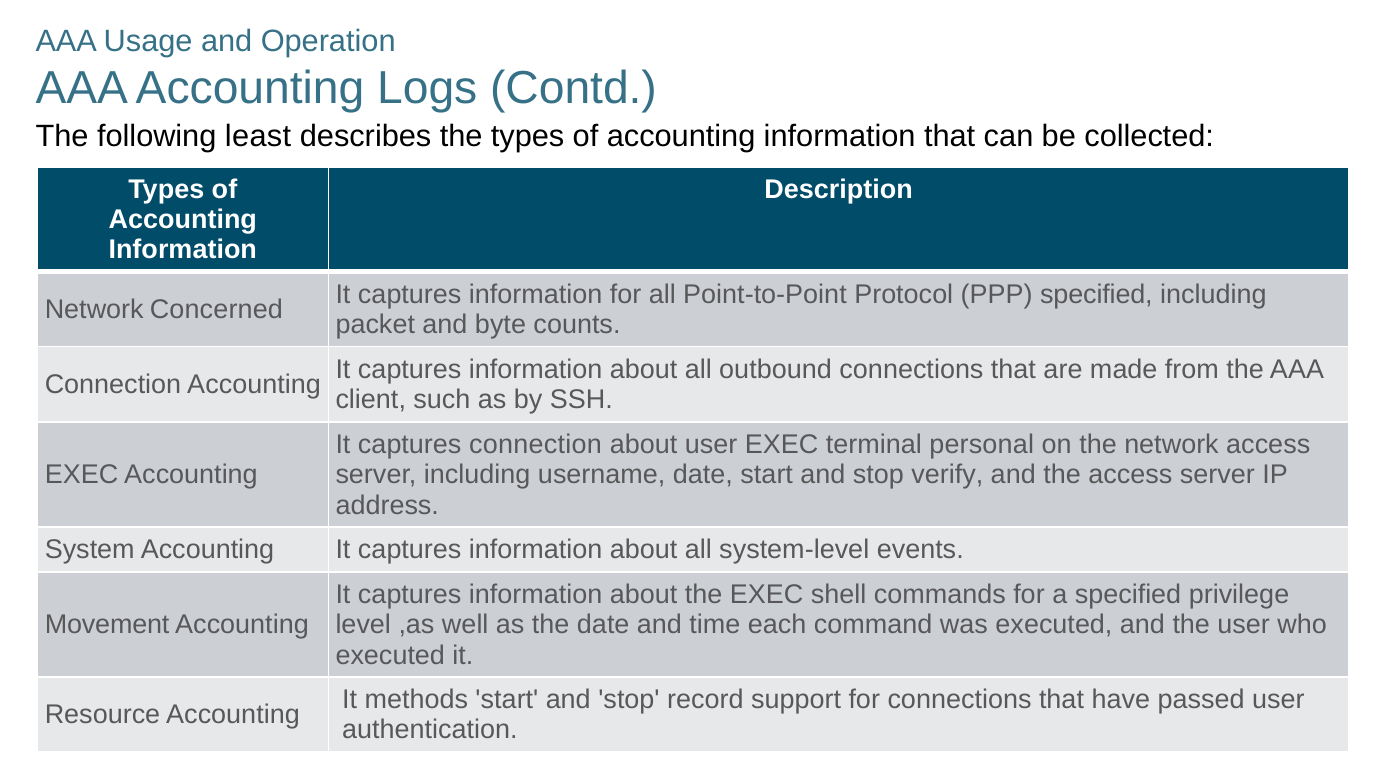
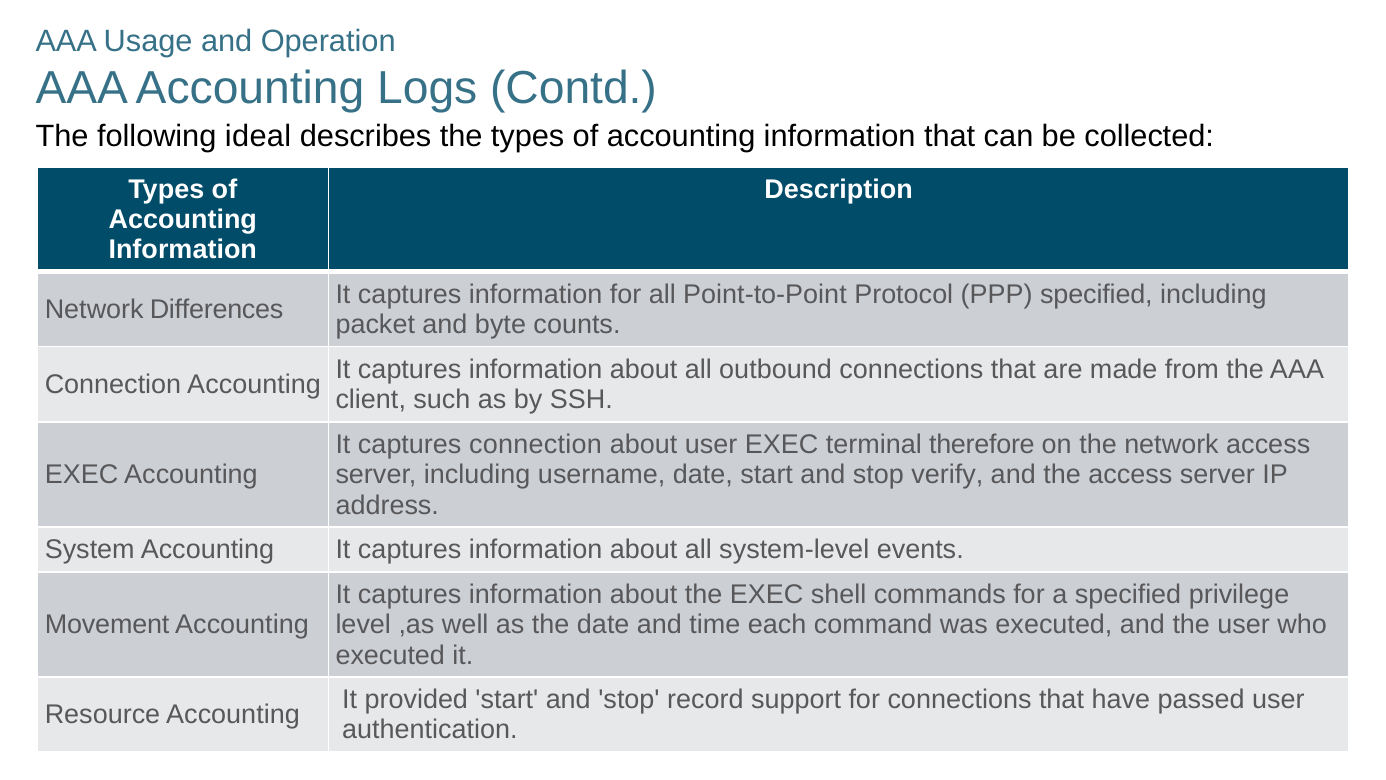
least: least -> ideal (258, 136)
Concerned: Concerned -> Differences (217, 309)
personal: personal -> therefore (982, 444)
methods: methods -> provided (416, 699)
